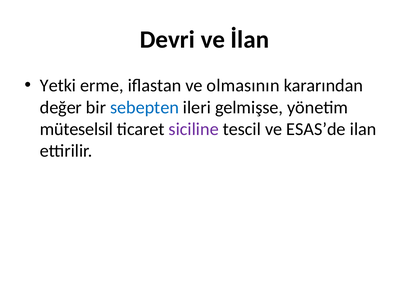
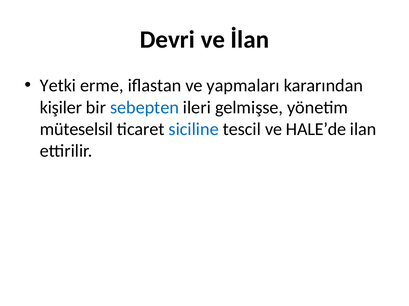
olmasının: olmasının -> yapmaları (243, 86)
değer: değer -> kişiler (61, 108)
siciline colour: purple -> blue (194, 129)
ESAS’de: ESAS’de -> HALE’de (316, 129)
